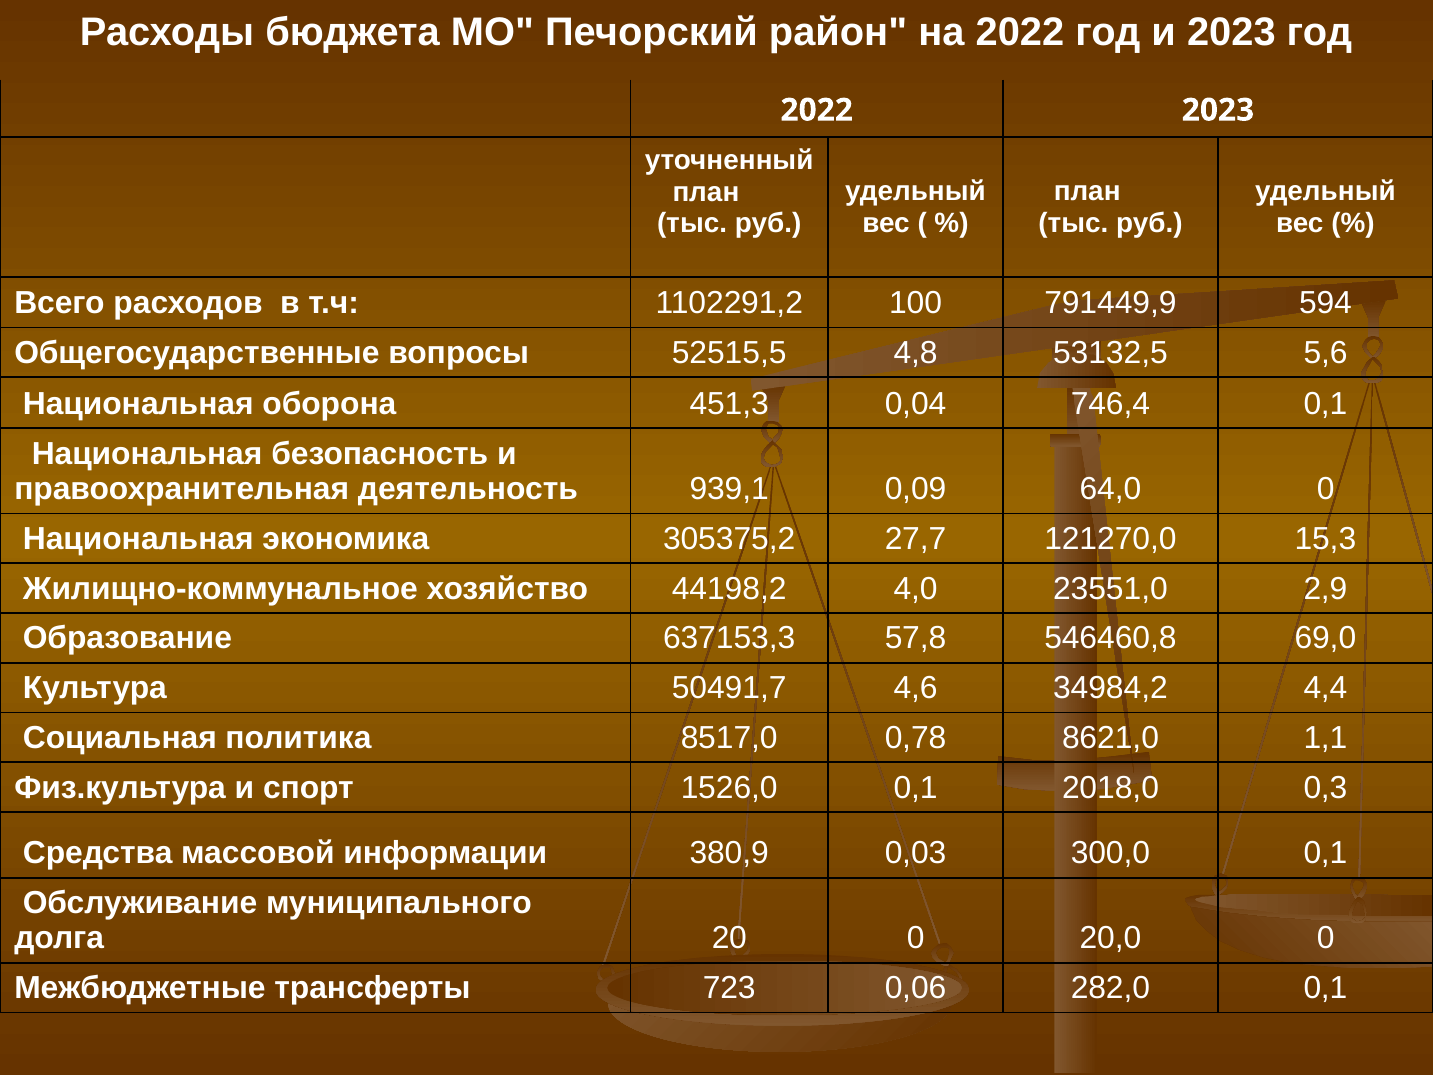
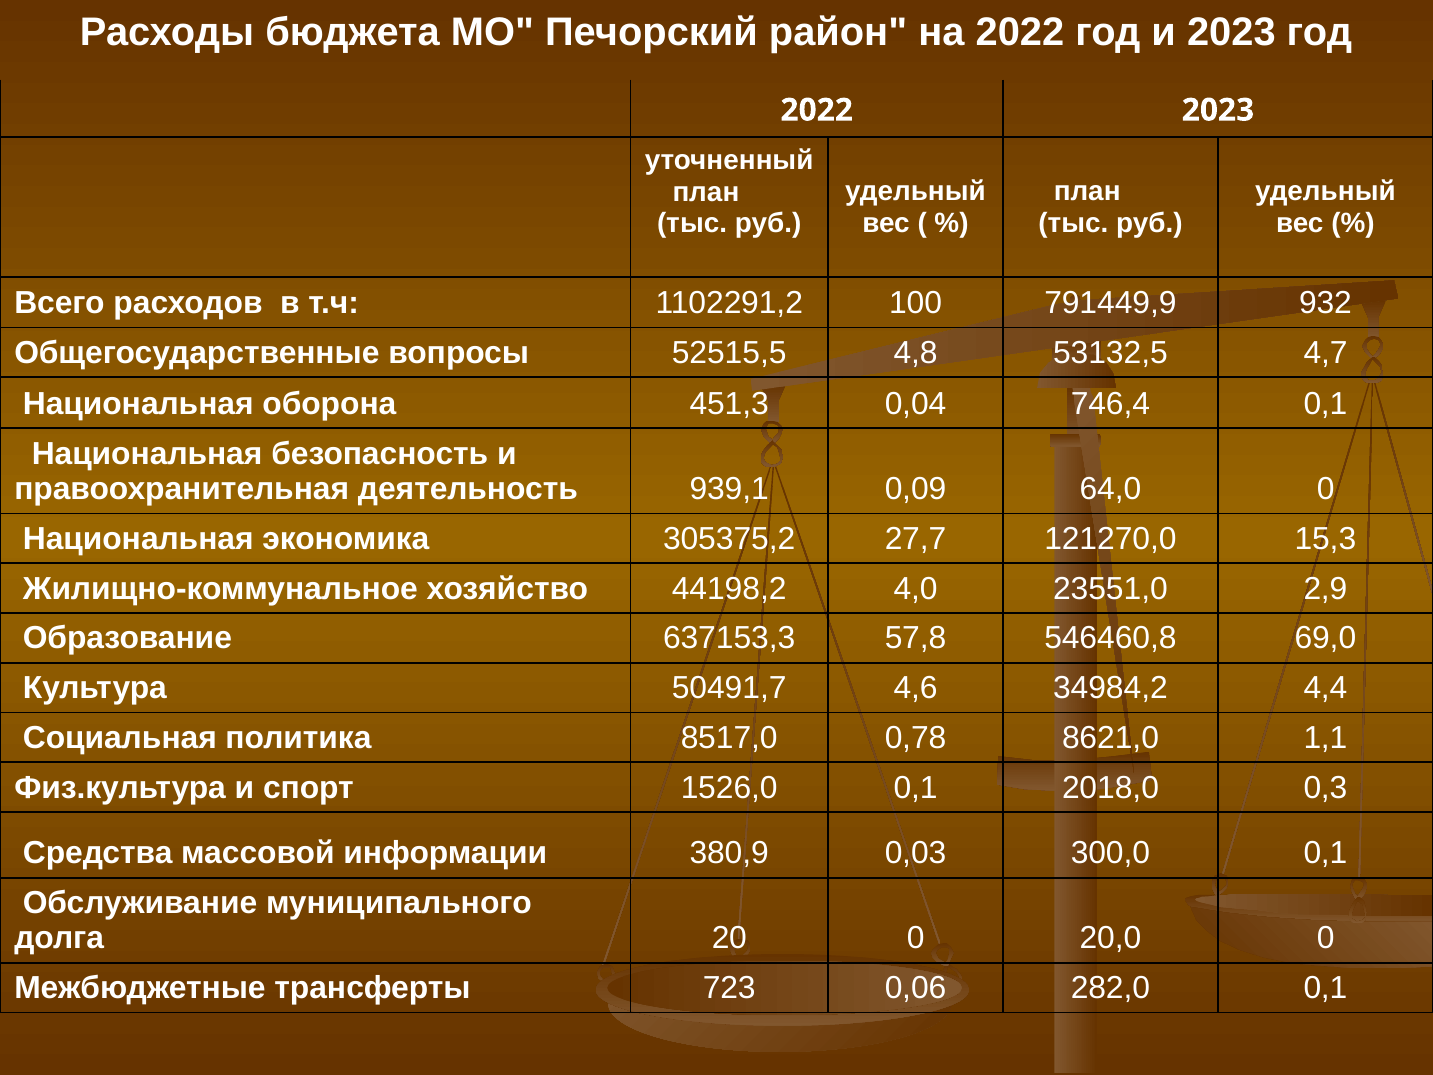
594: 594 -> 932 (1325, 303)
5,6: 5,6 -> 4,7 (1326, 353)
